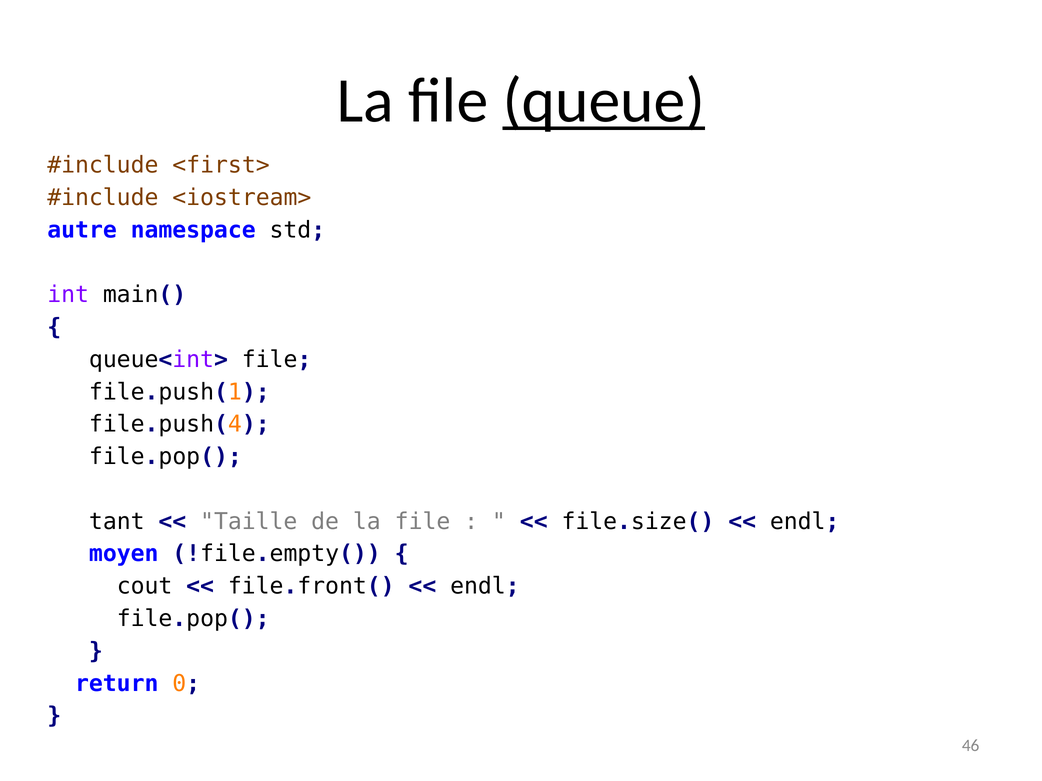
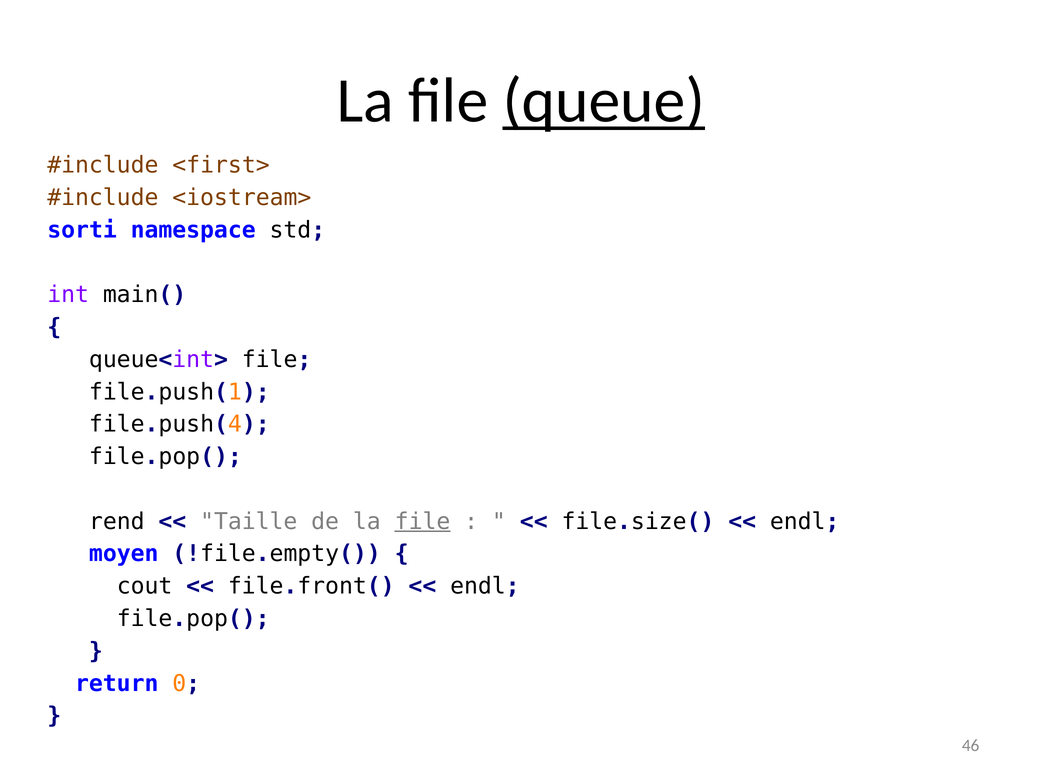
autre: autre -> sorti (82, 230)
tant: tant -> rend (117, 522)
file underline: none -> present (423, 522)
